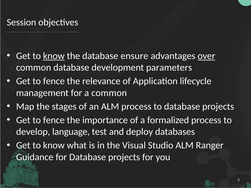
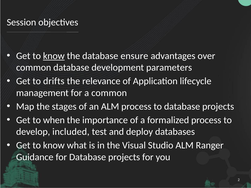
over underline: present -> none (206, 56)
fence: fence -> drifts (54, 81)
fence: fence -> when (54, 120)
language: language -> included (71, 132)
